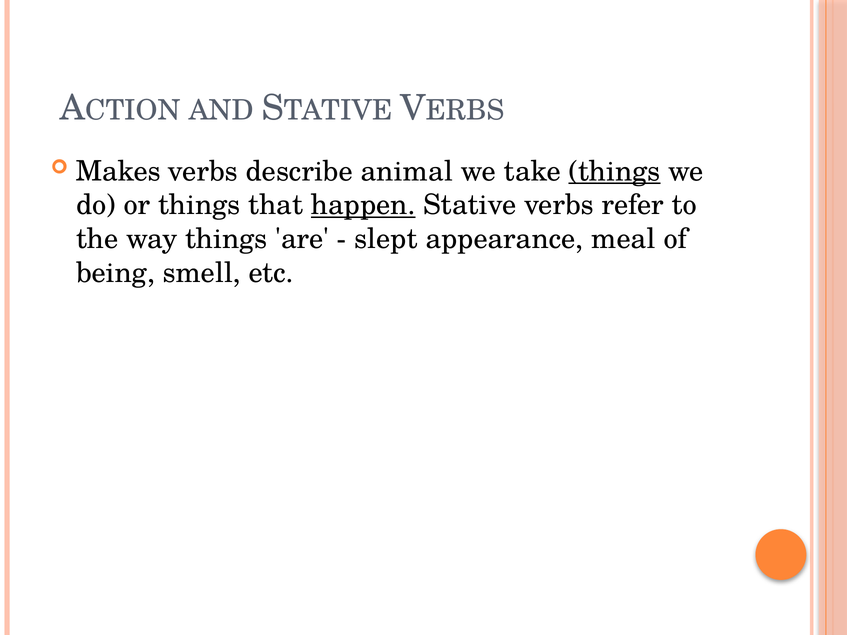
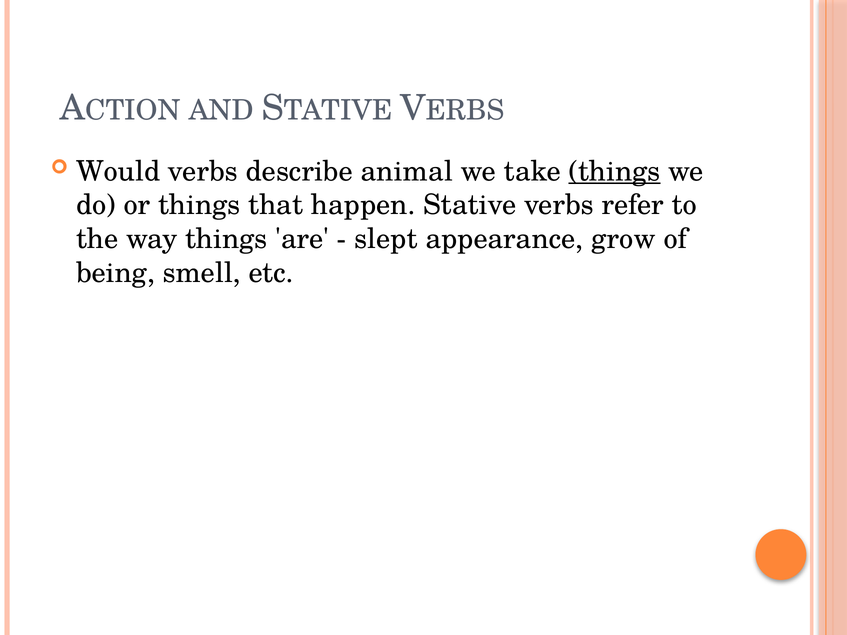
Makes: Makes -> Would (118, 171)
happen underline: present -> none (363, 205)
meal: meal -> grow (623, 239)
